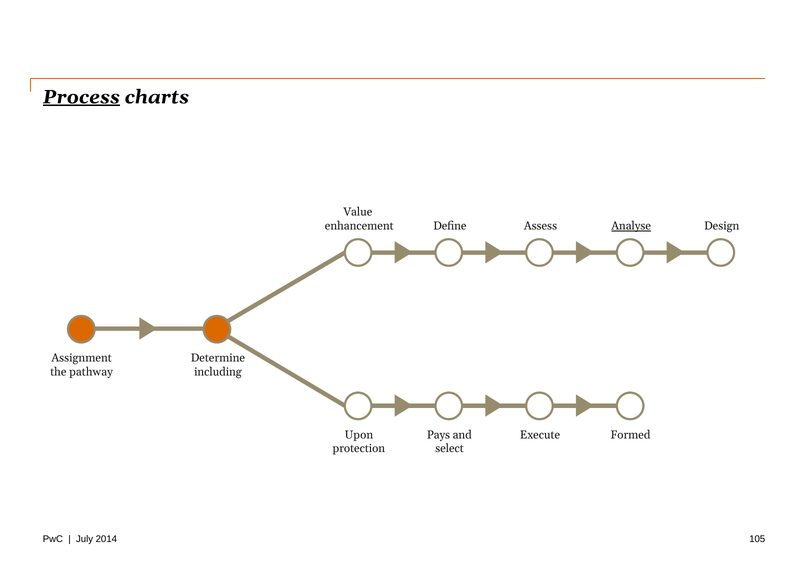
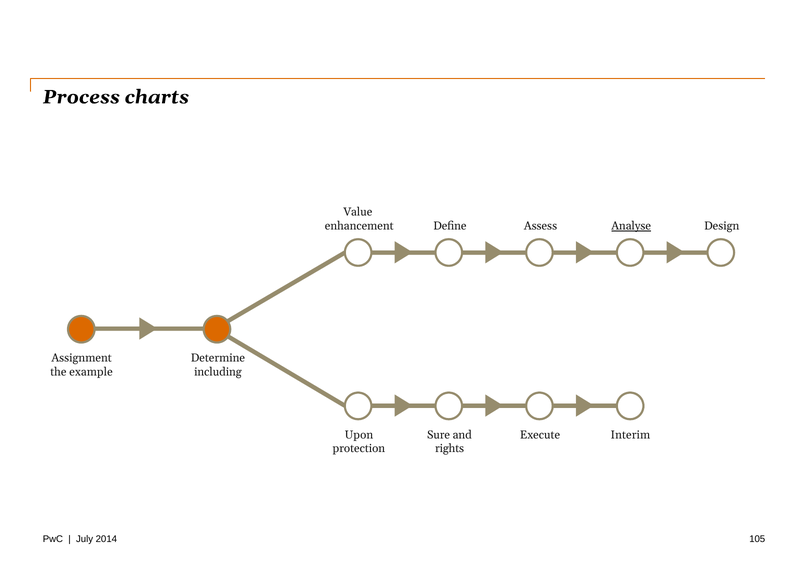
Process underline: present -> none (81, 97)
pathway: pathway -> example (91, 371)
Pays: Pays -> Sure (439, 434)
Formed: Formed -> Interim (630, 434)
select: select -> rights (450, 448)
